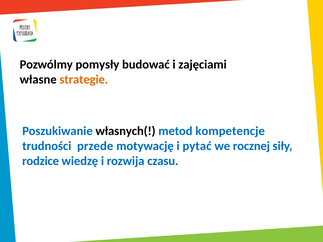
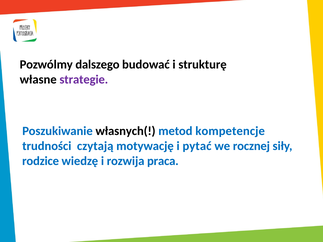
pomysły: pomysły -> dalszego (97, 65)
zajęciami: zajęciami -> strukturę (203, 65)
strategie colour: orange -> purple (84, 80)
przede: przede -> czytają (95, 146)
czasu: czasu -> praca (163, 161)
